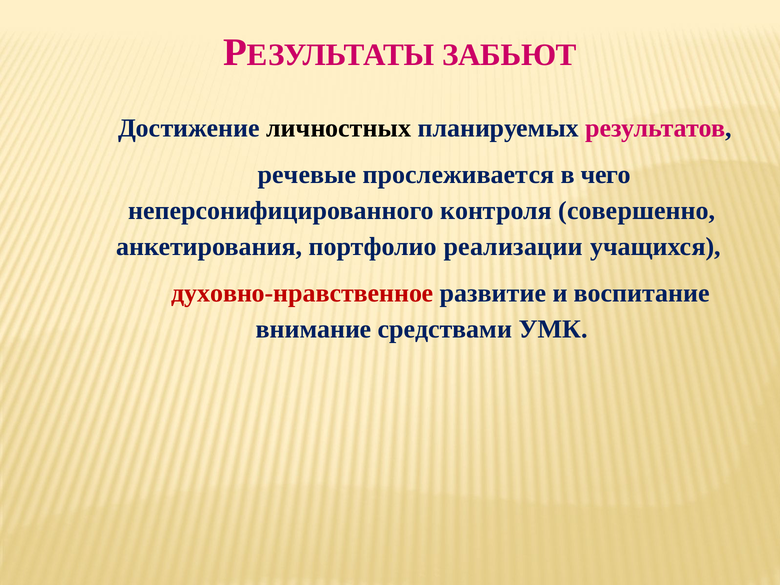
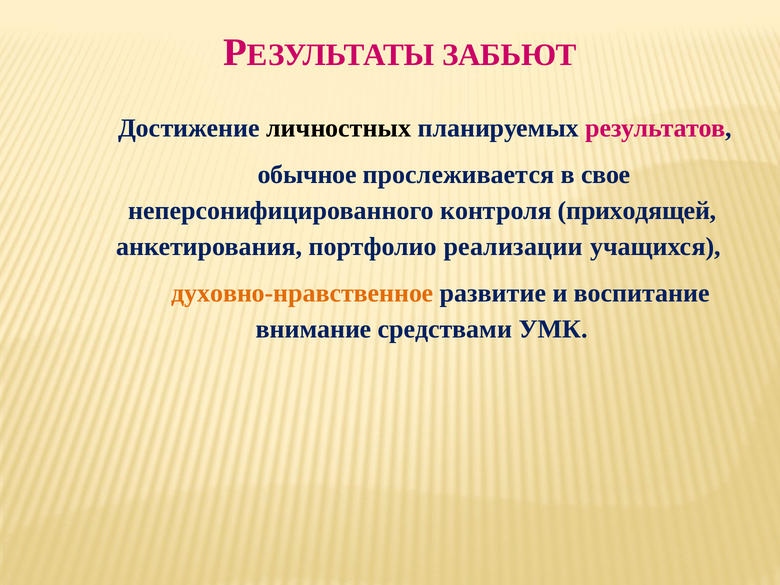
речевые: речевые -> обычное (307, 175)
чего: чего -> свое (606, 175)
совершенно: совершенно -> приходящей (637, 211)
духовно-нравственное colour: red -> orange (302, 293)
